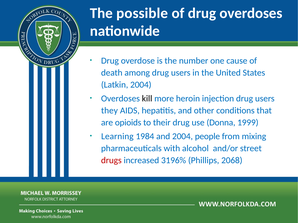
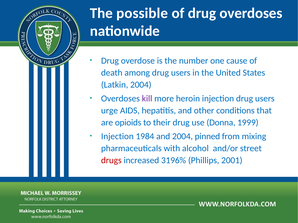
kill colour: black -> purple (147, 99)
they: they -> urge (110, 111)
Learning: Learning -> Injection (117, 137)
people: people -> pinned (207, 137)
2068: 2068 -> 2001 (232, 161)
